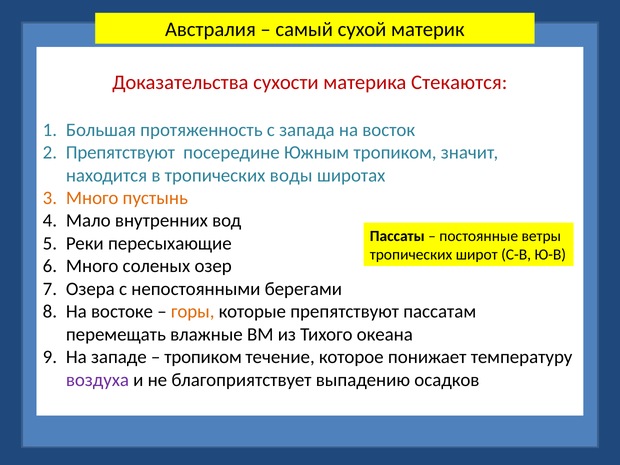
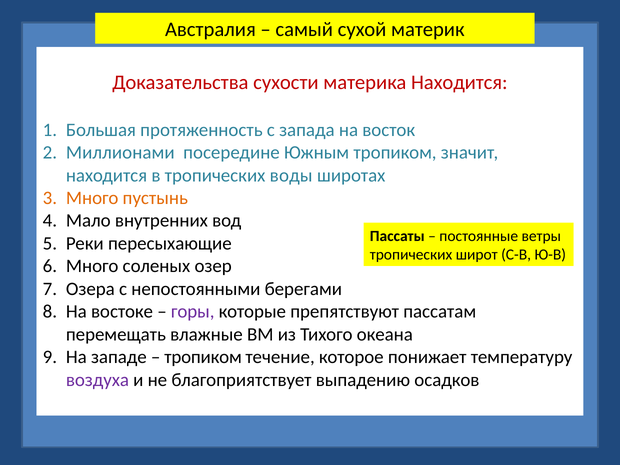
материка Стекаются: Стекаются -> Находится (459, 82)
Препятствуют: Препятствуют -> Миллионами (120, 153)
горы colour: orange -> purple (193, 312)
